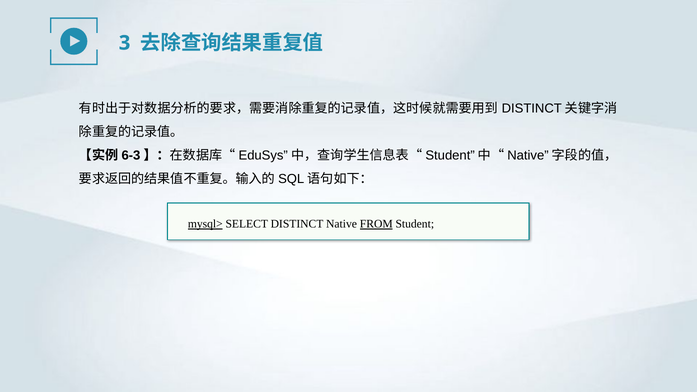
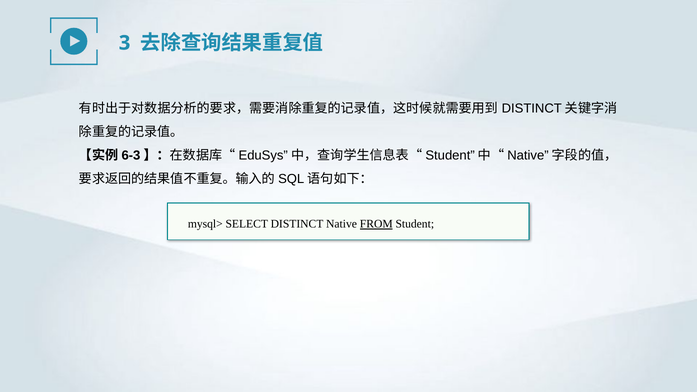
mysql> underline: present -> none (205, 224)
